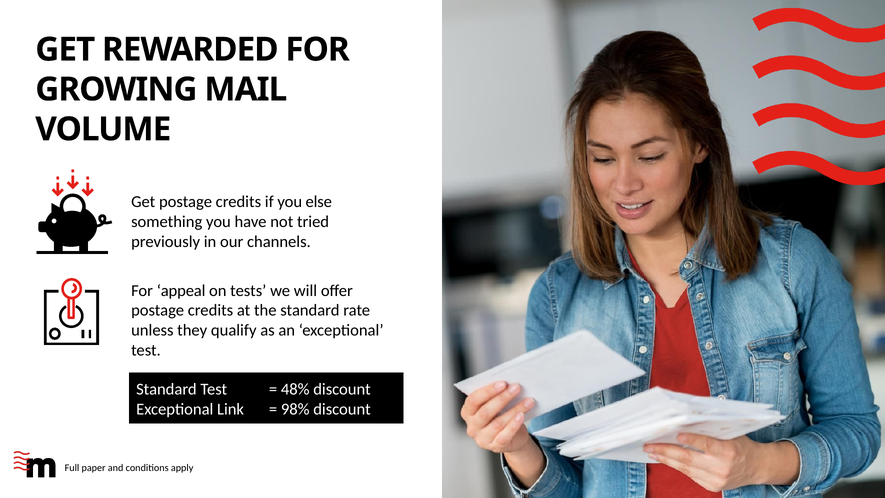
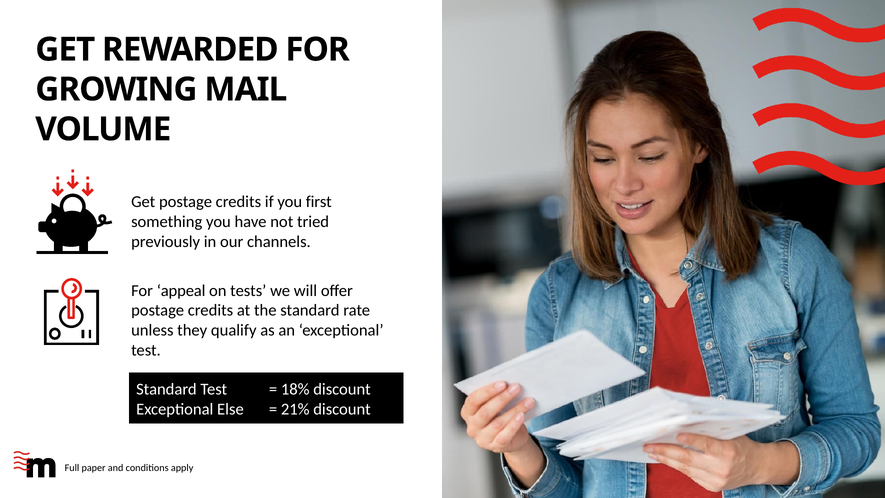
else: else -> first (319, 202)
48%: 48% -> 18% (295, 389)
Link: Link -> Else (230, 409)
98%: 98% -> 21% (295, 409)
